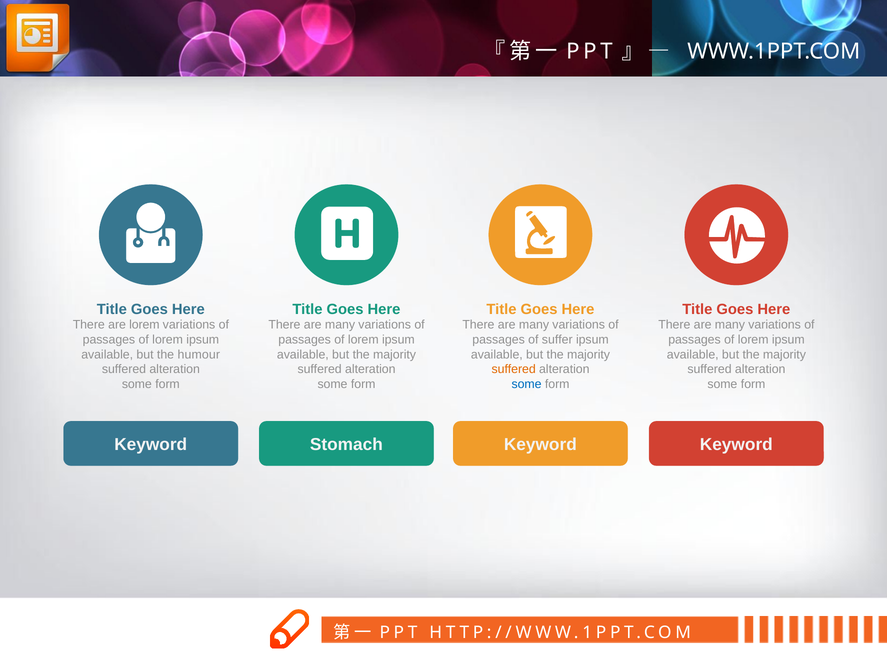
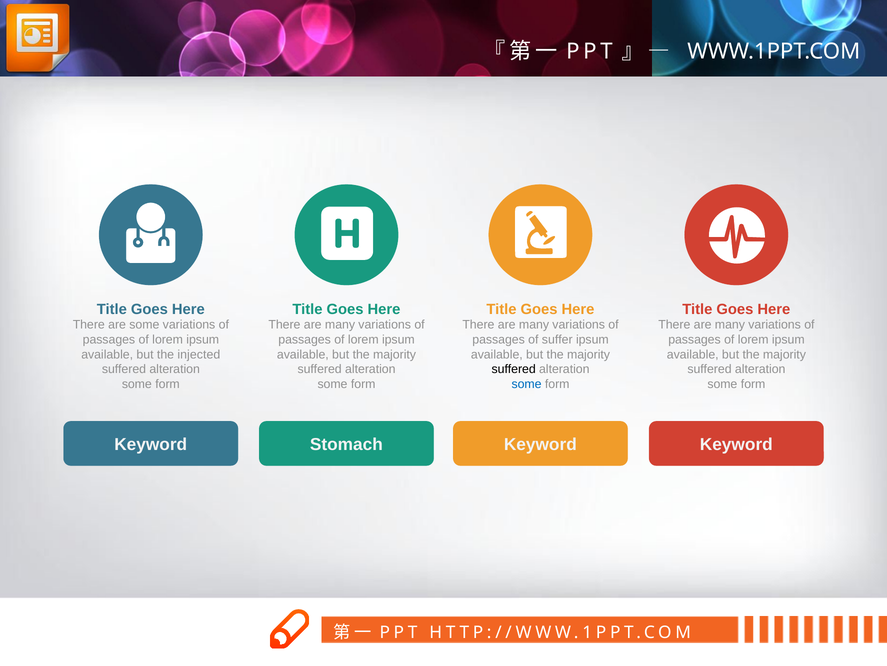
are lorem: lorem -> some (144, 325)
humour: humour -> injected (199, 354)
suffered colour: orange -> black (514, 369)
